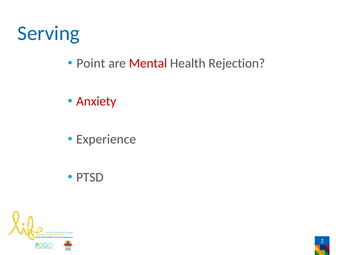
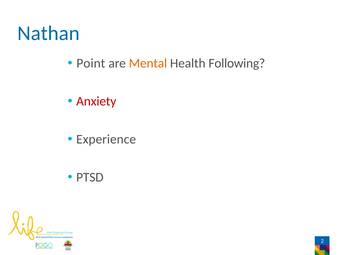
Serving: Serving -> Nathan (49, 33)
Mental colour: red -> orange (148, 63)
Rejection: Rejection -> Following (237, 63)
